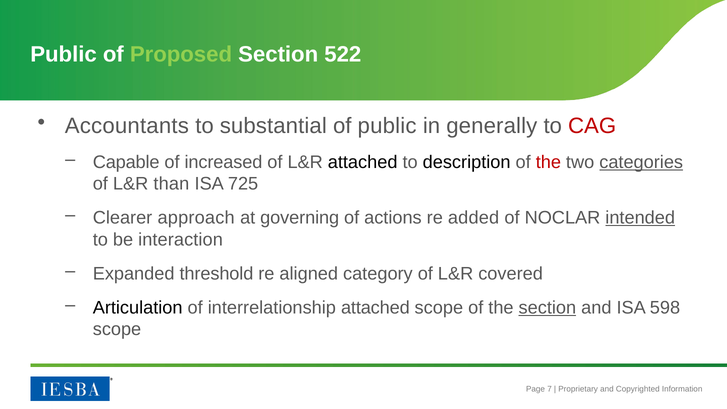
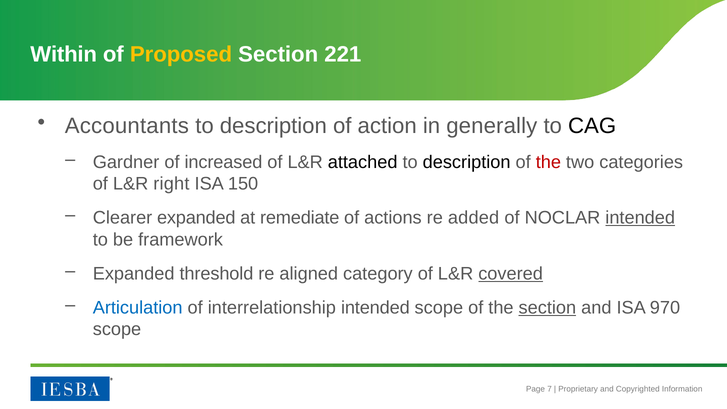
Public: Public -> Within (64, 55)
Proposed colour: light green -> yellow (181, 55)
522: 522 -> 221 (343, 55)
substantial: substantial -> description (273, 126)
of public: public -> action (387, 126)
CAG colour: red -> black (592, 126)
Capable: Capable -> Gardner (126, 162)
categories underline: present -> none (641, 162)
than: than -> right (171, 184)
725: 725 -> 150 (243, 184)
Clearer approach: approach -> expanded (196, 218)
governing: governing -> remediate (300, 218)
interaction: interaction -> framework (181, 240)
covered underline: none -> present (511, 274)
Articulation colour: black -> blue (138, 307)
interrelationship attached: attached -> intended (375, 307)
598: 598 -> 970 (665, 307)
